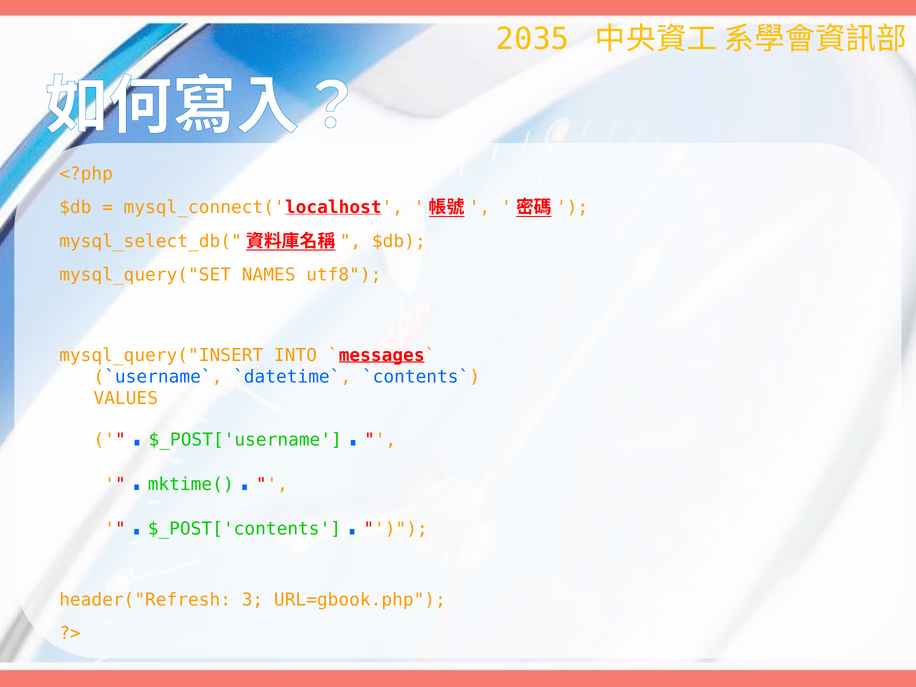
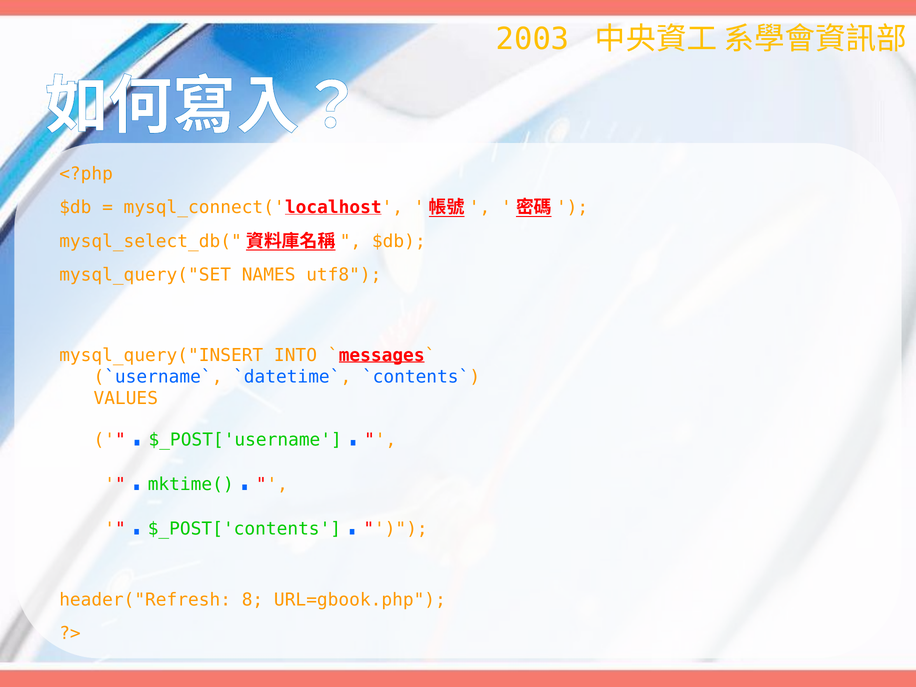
2035: 2035 -> 2003 (533, 39)
3: 3 -> 8 (253, 600)
